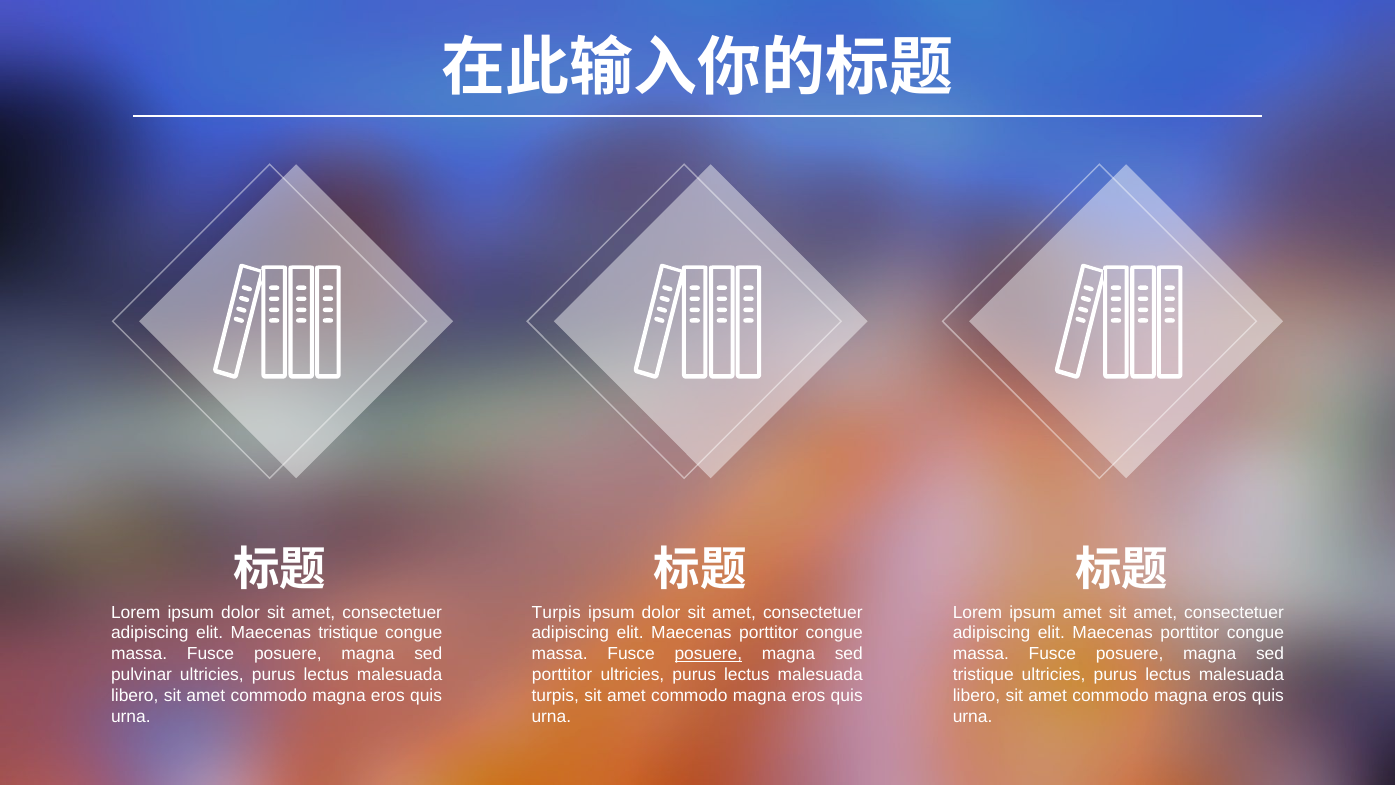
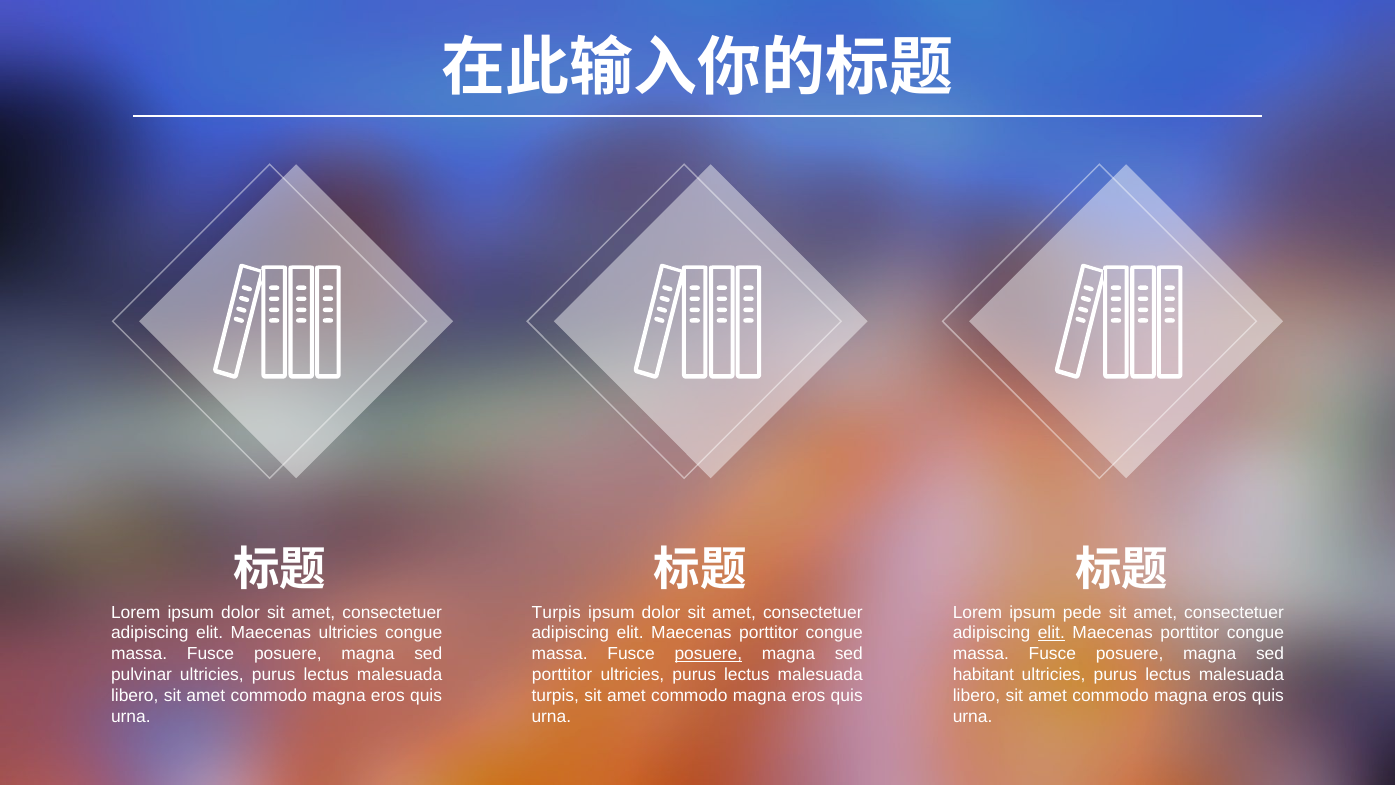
ipsum amet: amet -> pede (1082, 612)
Maecenas tristique: tristique -> ultricies (348, 633)
elit underline: none -> present (1051, 633)
tristique: tristique -> habitant (983, 675)
